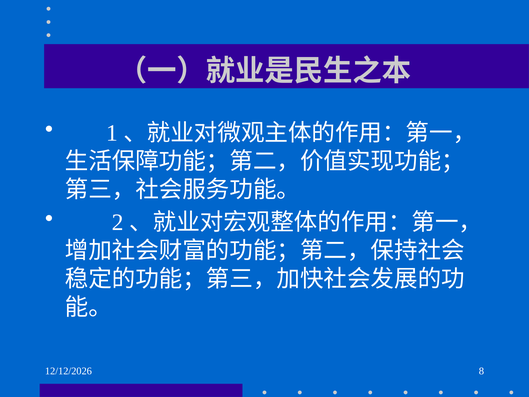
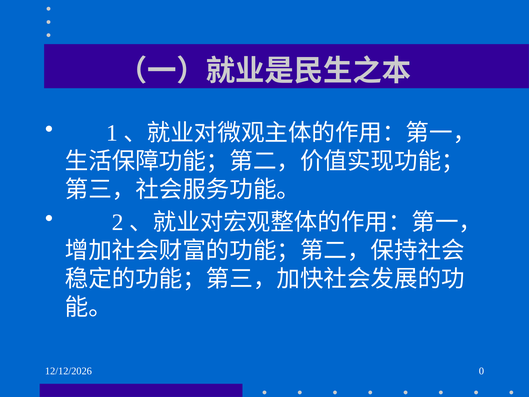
8: 8 -> 0 (481, 371)
